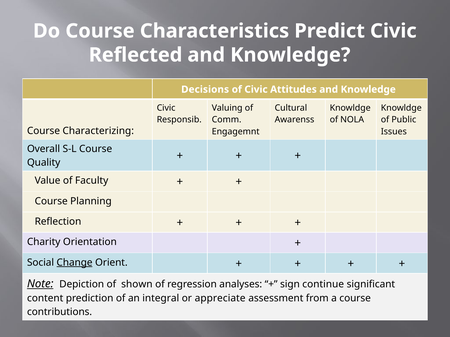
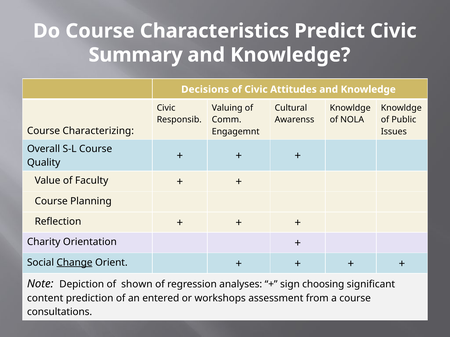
Reflected: Reflected -> Summary (136, 55)
Note underline: present -> none (40, 284)
continue: continue -> choosing (323, 285)
integral: integral -> entered (161, 299)
appreciate: appreciate -> workshops (220, 299)
contributions: contributions -> consultations (60, 312)
